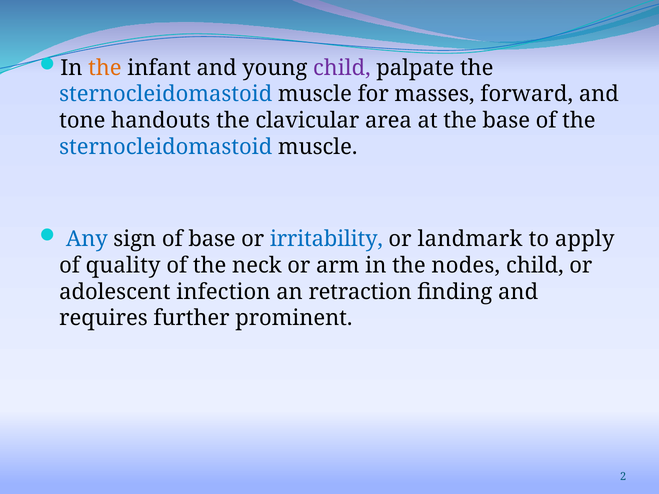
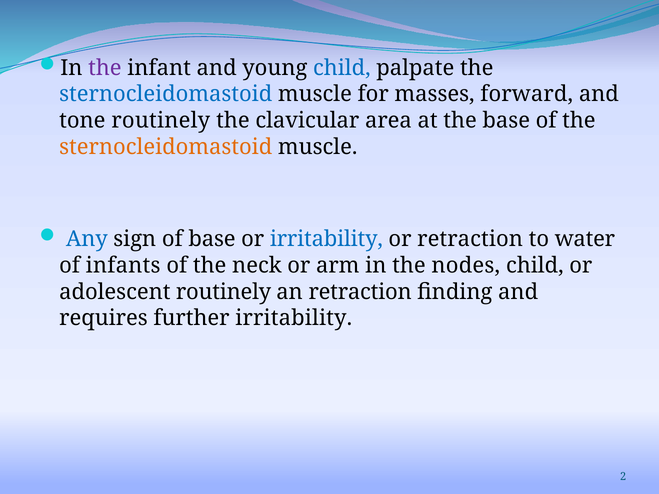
the colour: orange -> purple (105, 68)
child colour: purple -> blue (342, 68)
tone handouts: handouts -> routinely (161, 121)
sternocleidomastoid colour: blue -> orange (166, 147)
or landmark: landmark -> retraction (470, 239)
apply: apply -> water (585, 239)
quality: quality -> infants (123, 266)
adolescent infection: infection -> routinely (224, 292)
further prominent: prominent -> irritability (294, 318)
